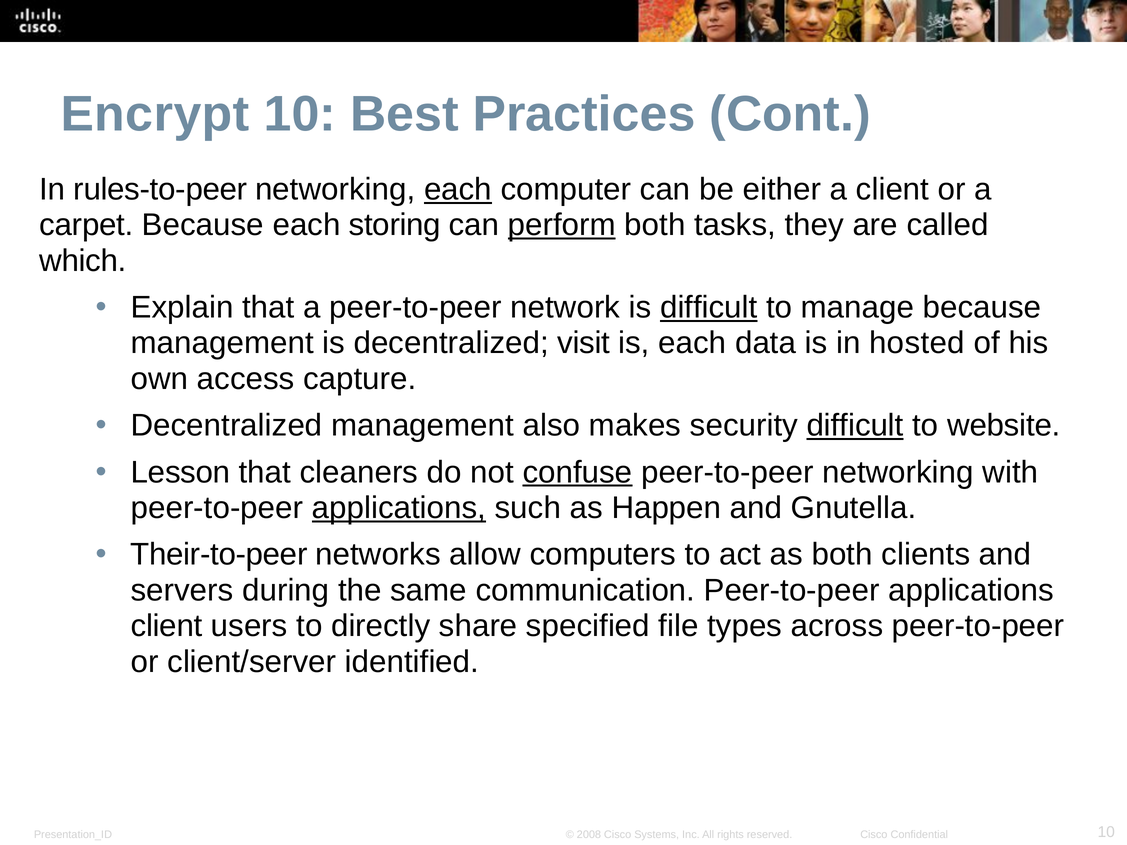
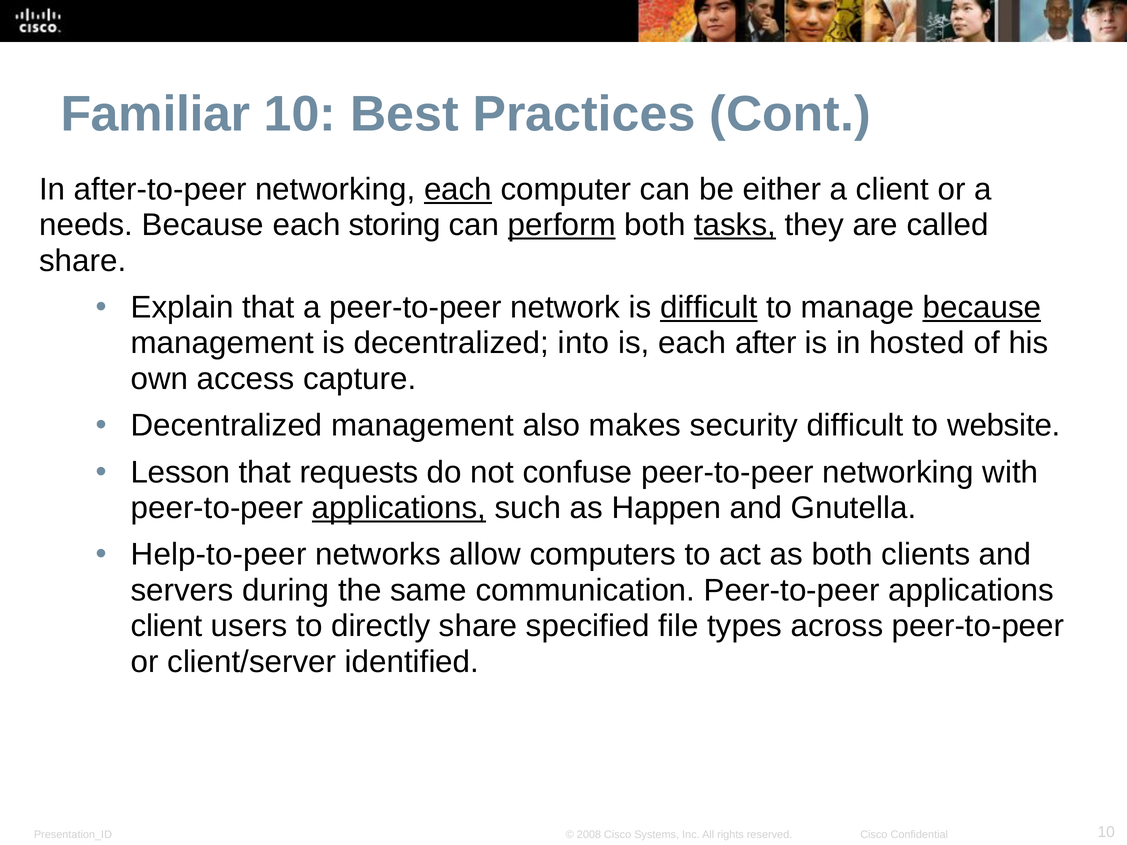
Encrypt: Encrypt -> Familiar (155, 114)
rules-to-peer: rules-to-peer -> after-to-peer (160, 189)
carpet: carpet -> needs (86, 225)
tasks underline: none -> present (735, 225)
which: which -> share (83, 261)
because underline: none -> present (982, 308)
visit: visit -> into (583, 343)
data: data -> after (766, 343)
difficult underline: present -> none (855, 426)
cleaners: cleaners -> requests (359, 472)
confuse underline: present -> none (577, 472)
Their-to-peer: Their-to-peer -> Help-to-peer (219, 555)
